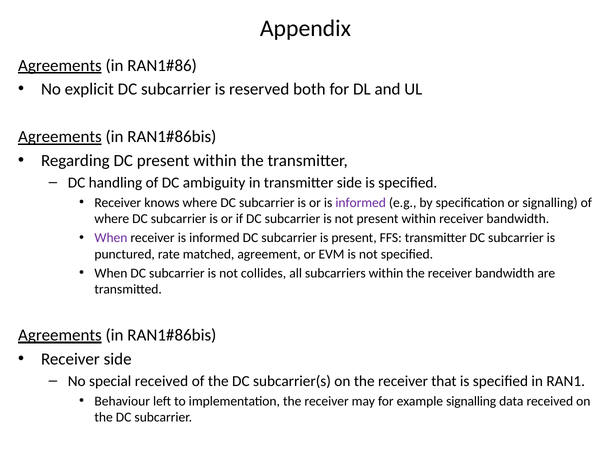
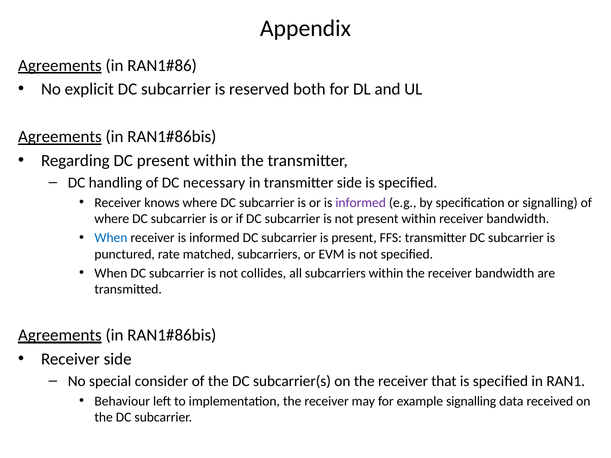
ambiguity: ambiguity -> necessary (214, 183)
When colour: purple -> blue (111, 238)
matched agreement: agreement -> subcarriers (269, 254)
special received: received -> consider (162, 381)
